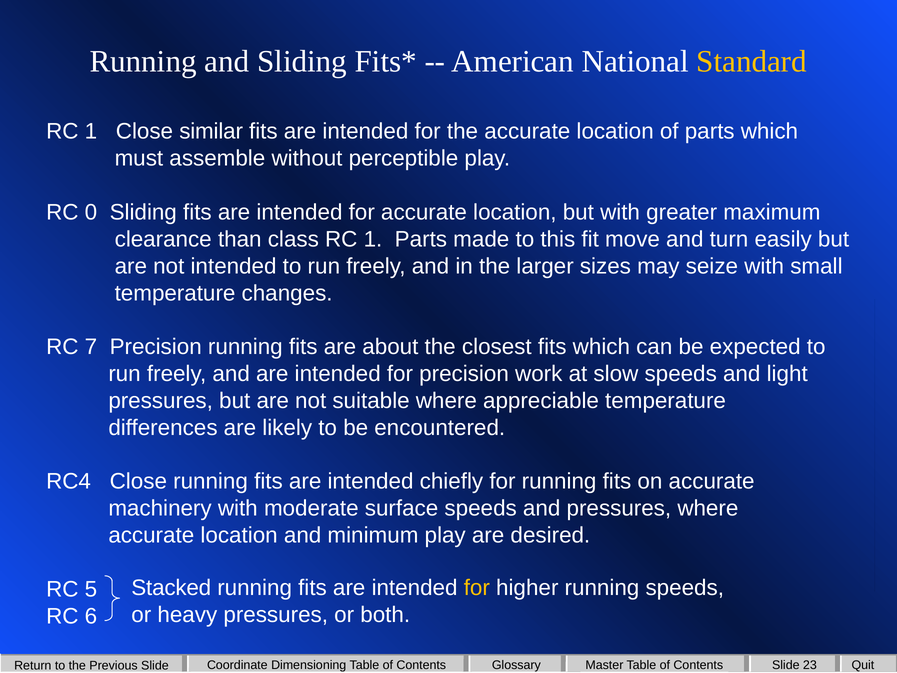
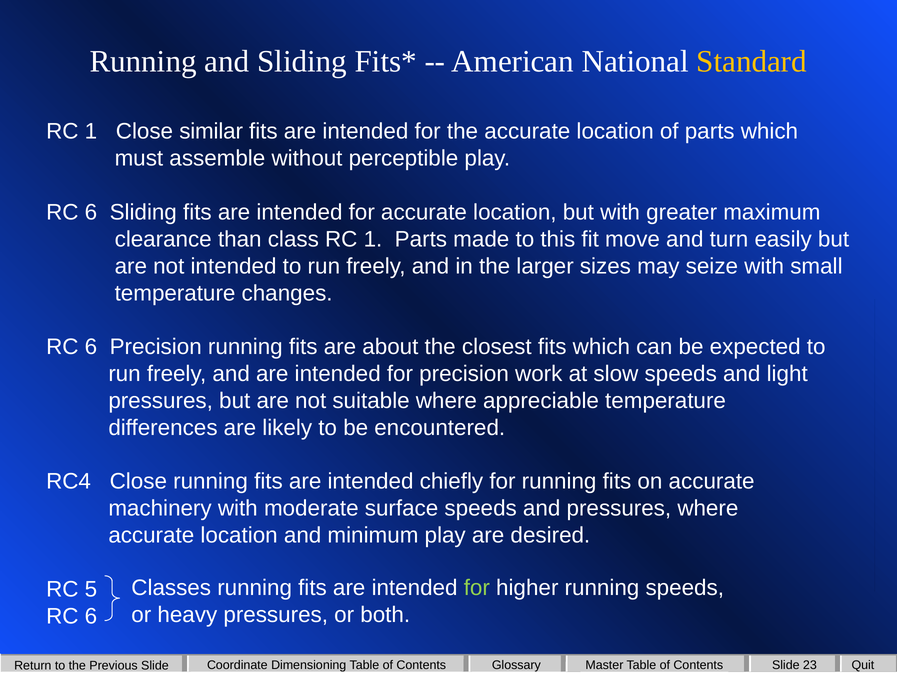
0: 0 -> 6 (91, 212)
7: 7 -> 6 (91, 347)
Stacked: Stacked -> Classes (171, 588)
for colour: yellow -> light green (477, 588)
